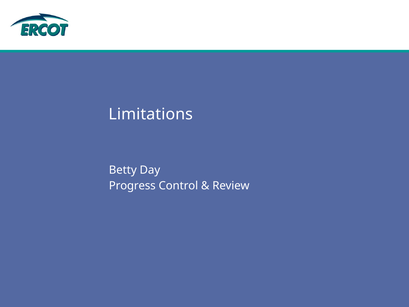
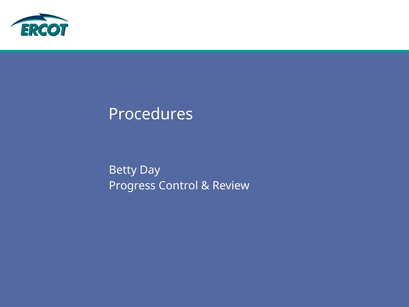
Limitations: Limitations -> Procedures (151, 114)
